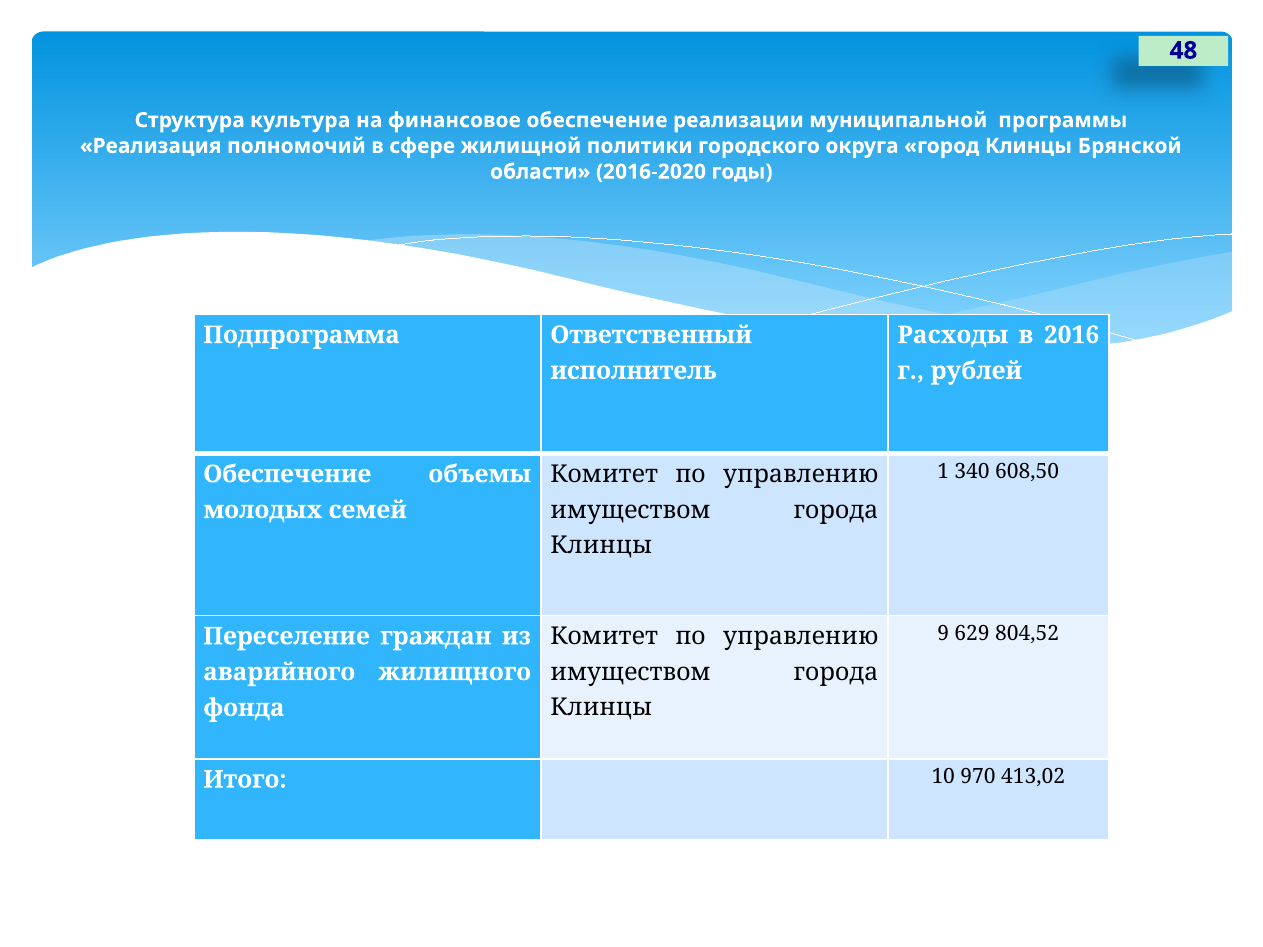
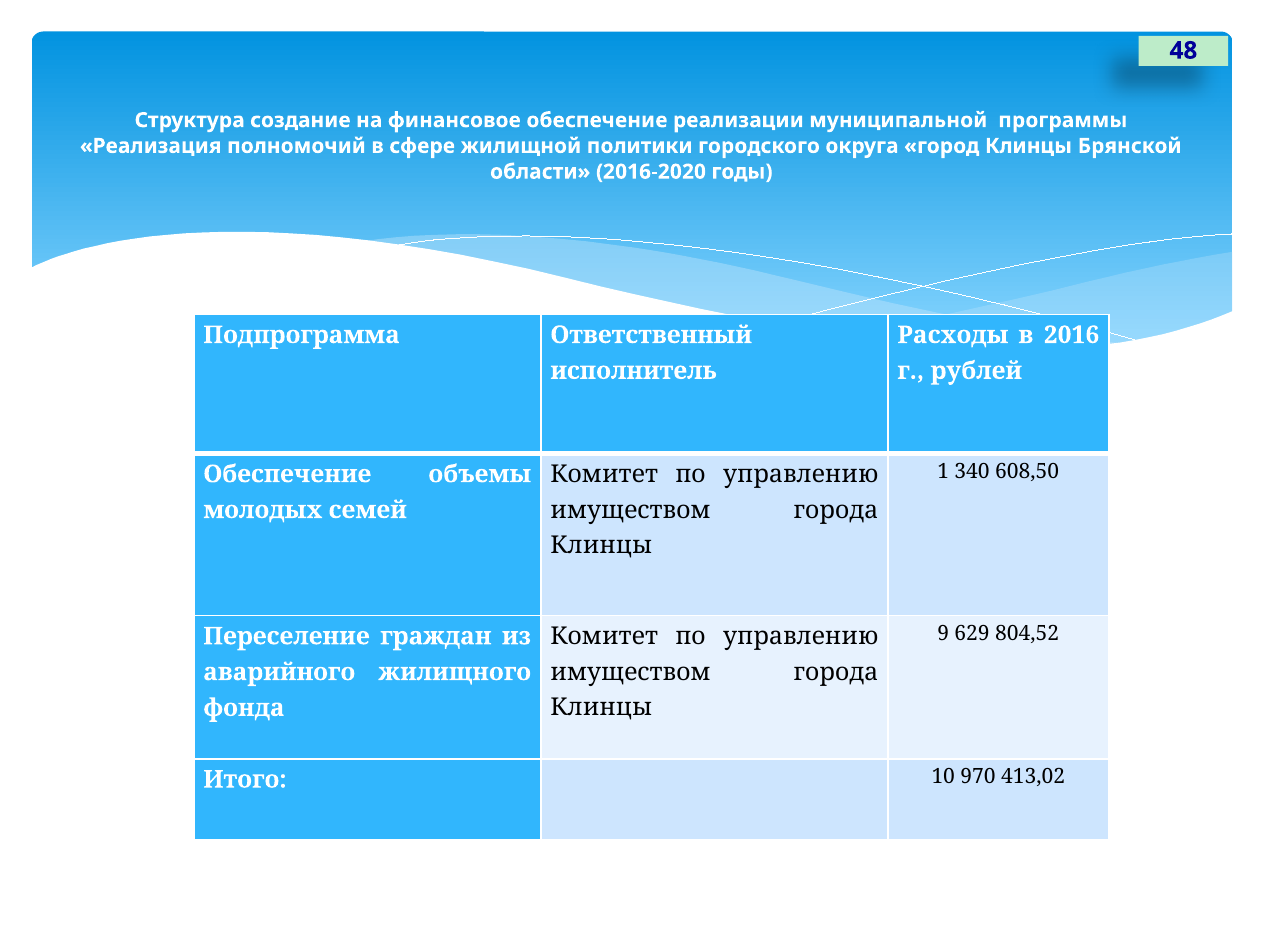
культура: культура -> создание (300, 120)
